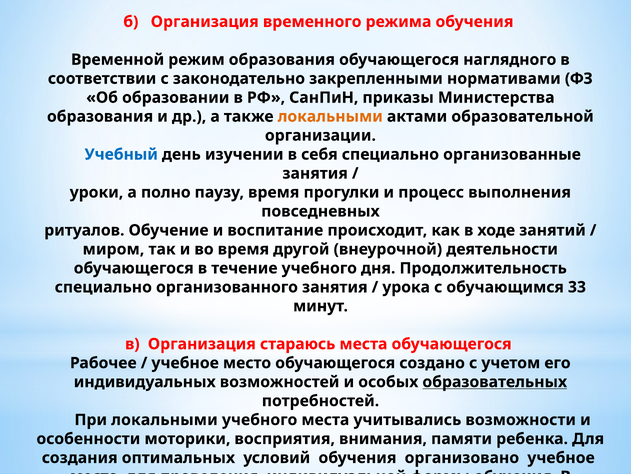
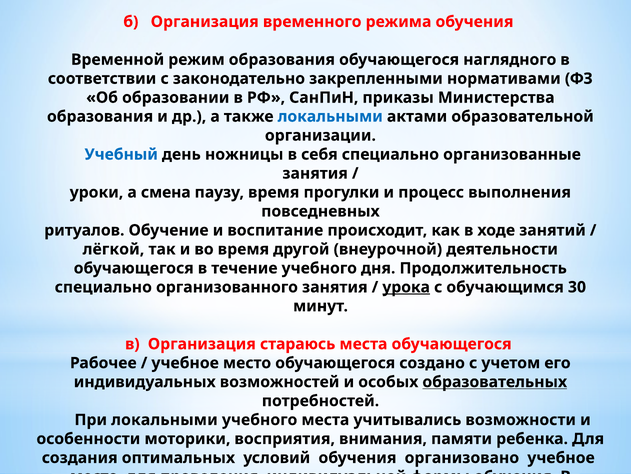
локальными colour: orange -> blue (330, 116)
изучении: изучении -> ножницы (244, 154)
полно: полно -> смена (166, 192)
миром: миром -> лёгкой (113, 249)
урока underline: none -> present (406, 287)
33: 33 -> 30 (577, 287)
